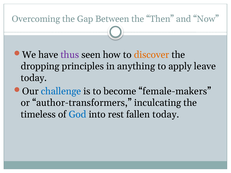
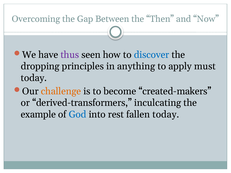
discover colour: orange -> blue (152, 55)
leave: leave -> must (205, 66)
challenge colour: blue -> orange (61, 91)
female-makers: female-makers -> created-makers (175, 91)
author-transformers: author-transformers -> derived-transformers (82, 103)
timeless: timeless -> example (38, 115)
